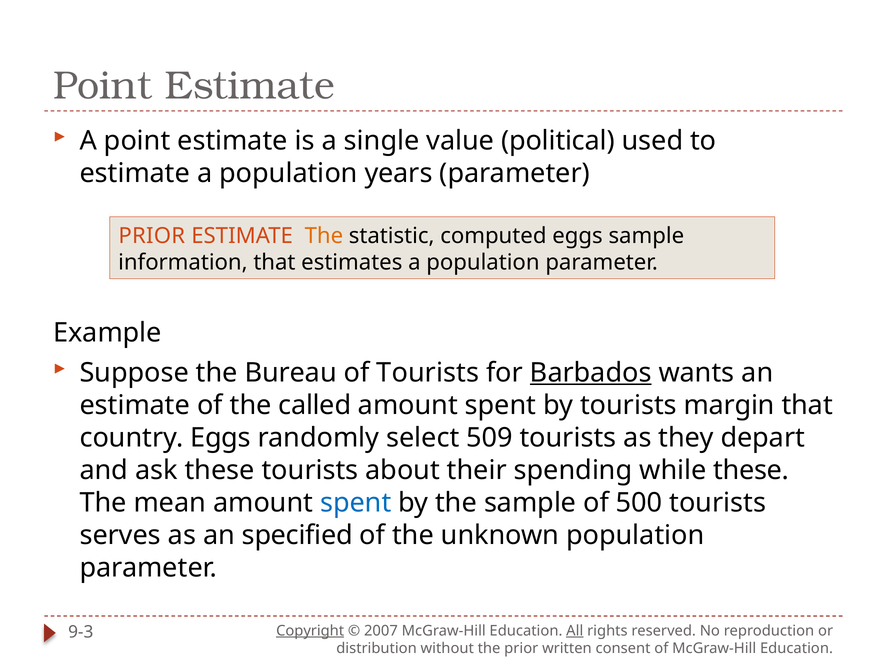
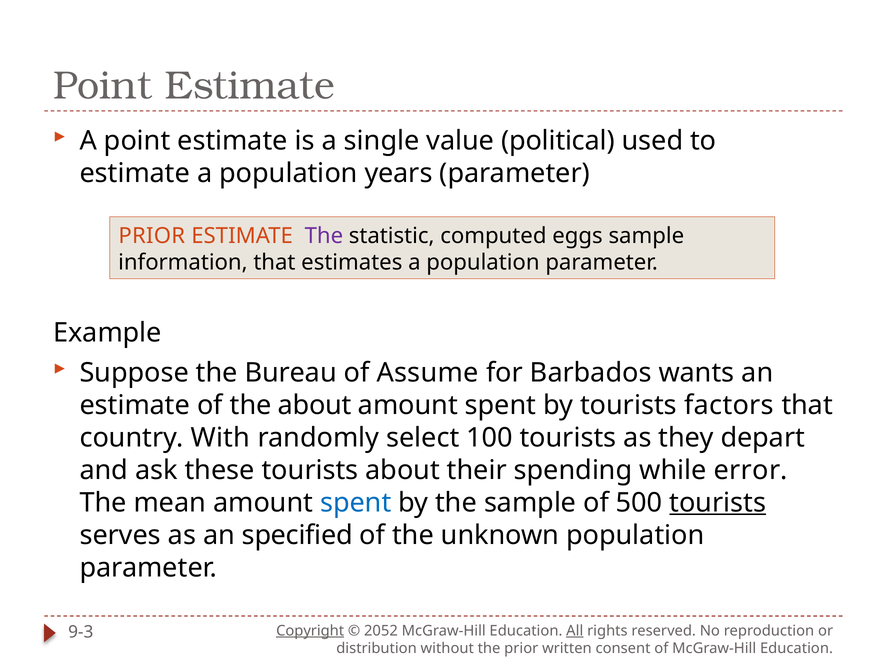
The colour: orange -> purple (324, 236)
of Tourists: Tourists -> Assume (428, 373)
Barbados underline: present -> none (591, 373)
the called: called -> about (315, 405)
margin: margin -> factors (729, 405)
country Eggs: Eggs -> With (220, 438)
509: 509 -> 100 (490, 438)
while these: these -> error (751, 470)
tourists underline: none -> present (718, 503)
2007: 2007 -> 2052 (381, 631)
